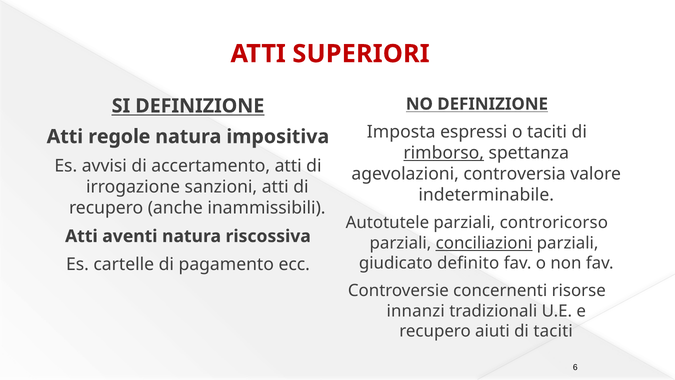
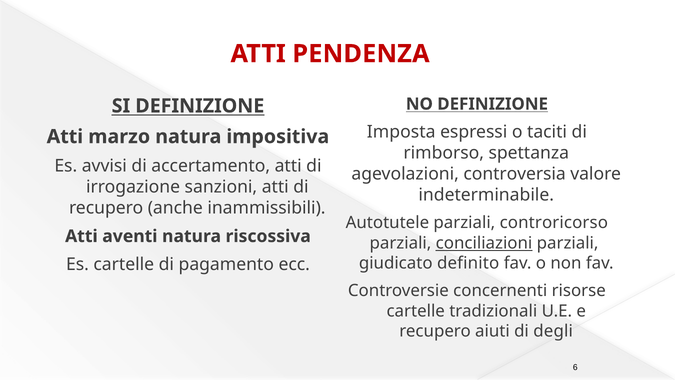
SUPERIORI: SUPERIORI -> PENDENZA (361, 54)
regole: regole -> marzo (119, 137)
rimborso underline: present -> none (444, 153)
innanzi: innanzi -> cartelle (416, 311)
di taciti: taciti -> degli (553, 331)
